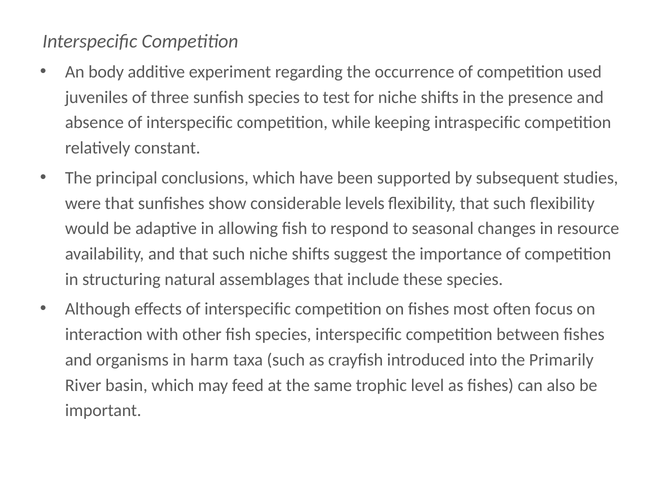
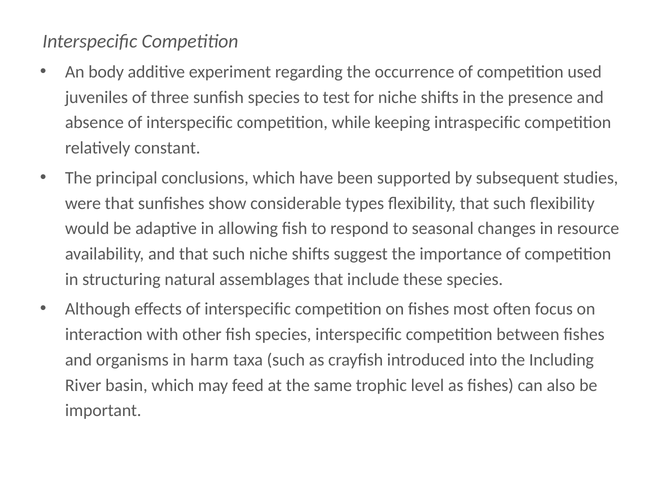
levels: levels -> types (365, 203)
Primarily: Primarily -> Including (561, 360)
